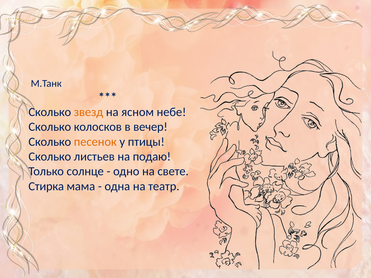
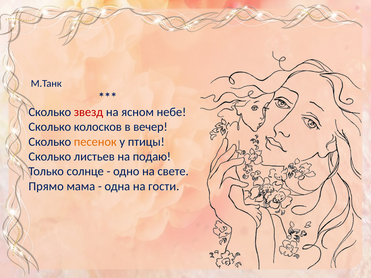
звезд colour: orange -> red (89, 112)
Стирка: Стирка -> Пpямо (46, 186)
театp: театp -> гости (164, 186)
